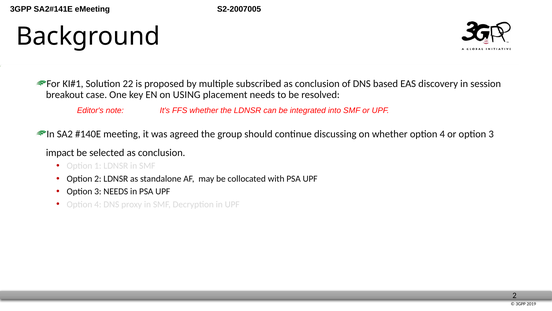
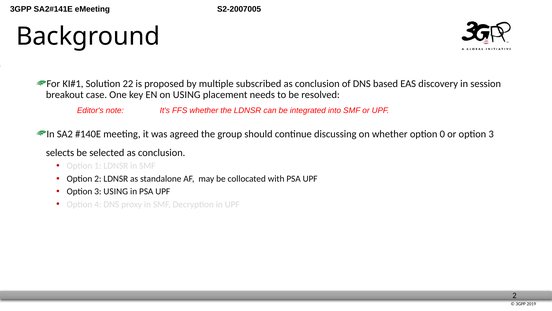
whether option 4: 4 -> 0 (442, 134)
impact: impact -> selects (60, 152)
3 NEEDS: NEEDS -> USING (116, 191)
